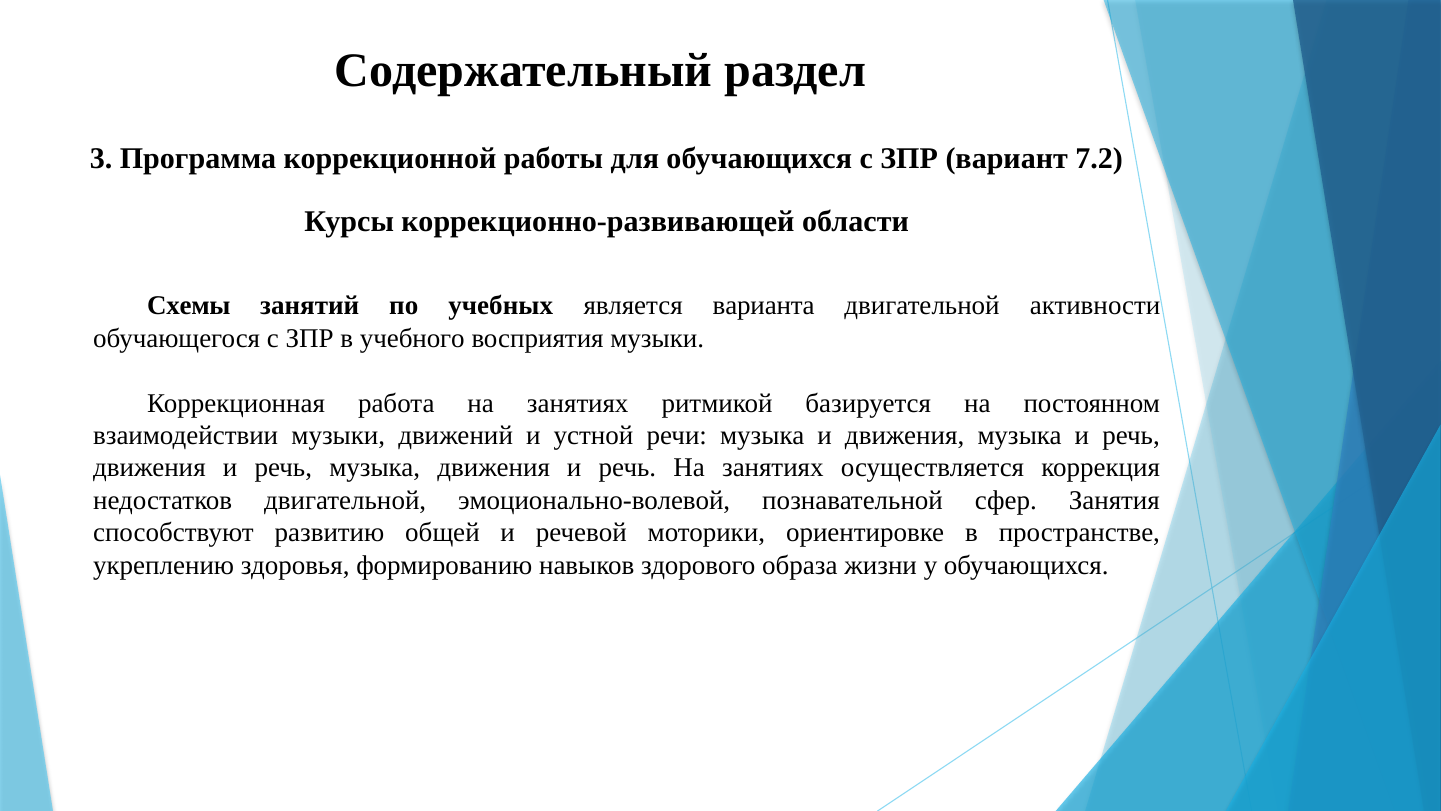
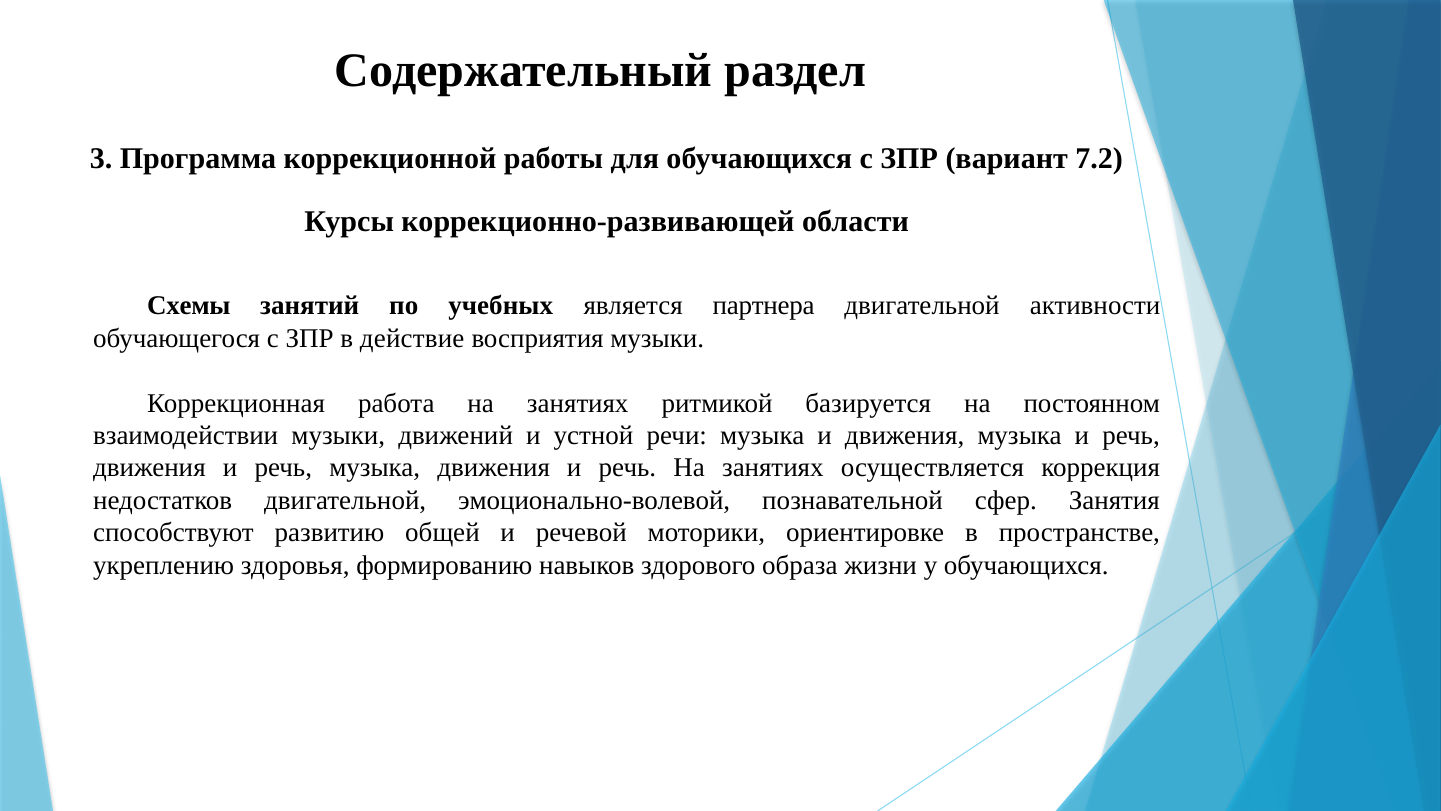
варианта: варианта -> партнера (764, 306)
учебного: учебного -> действие (412, 338)
